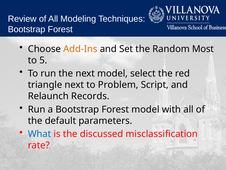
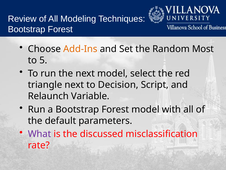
Problem: Problem -> Decision (118, 85)
Records: Records -> Variable (90, 96)
What colour: blue -> purple (40, 134)
